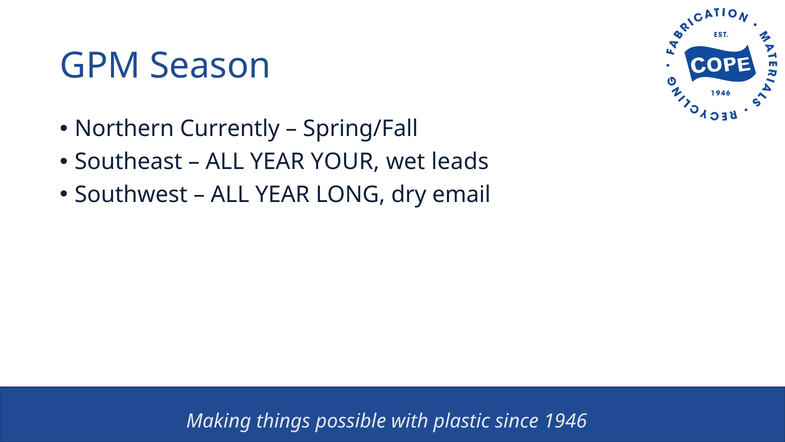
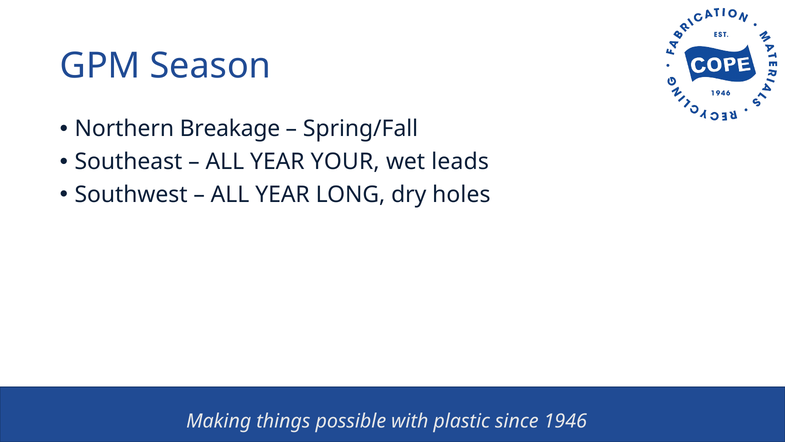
Currently: Currently -> Breakage (230, 129)
email: email -> holes (461, 195)
